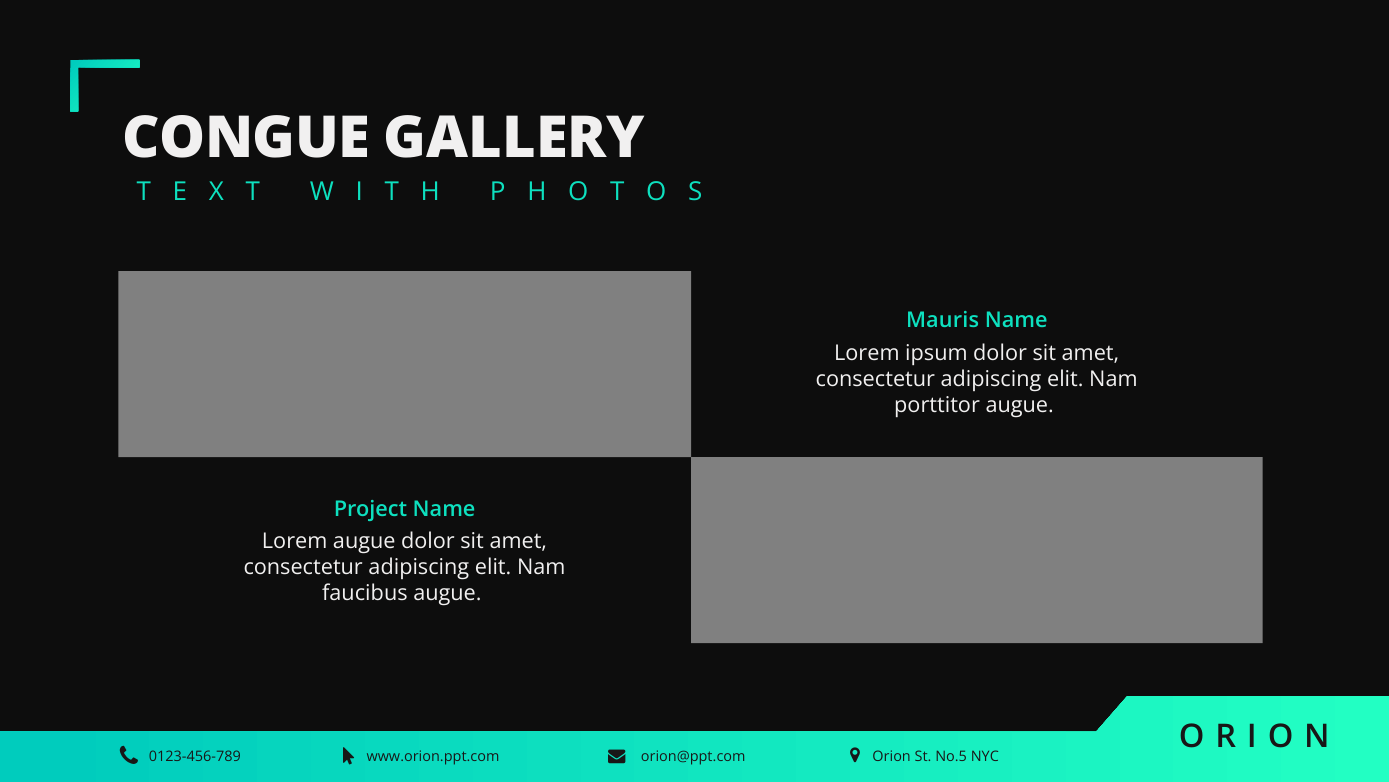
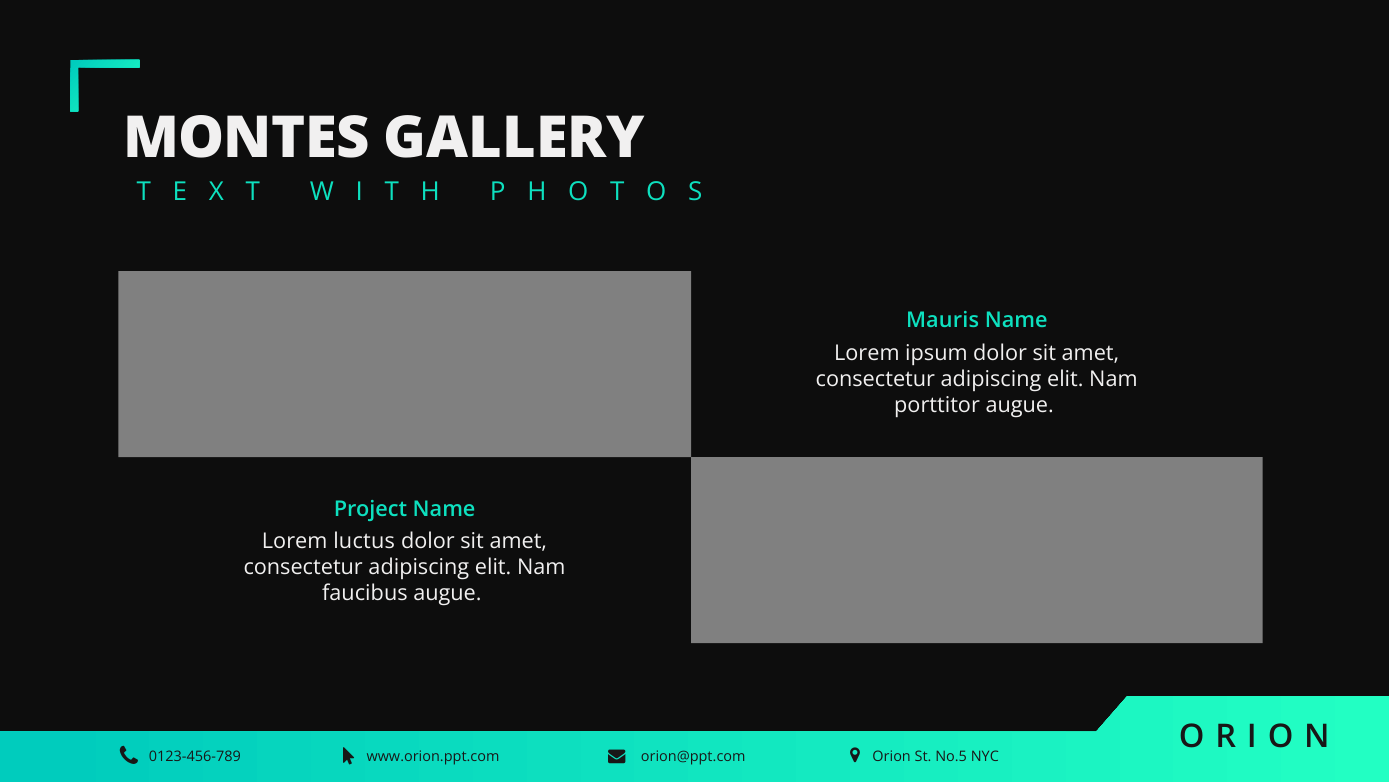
CONGUE: CONGUE -> MONTES (246, 138)
Lorem augue: augue -> luctus (364, 541)
